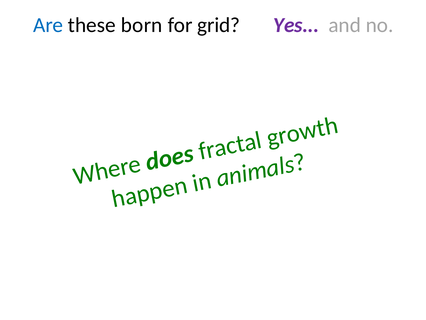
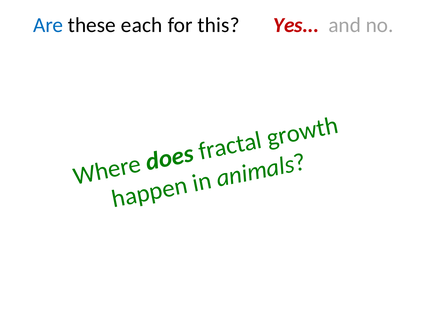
born: born -> each (142, 25)
grid: grid -> this (218, 25)
Yes colour: purple -> red (296, 25)
